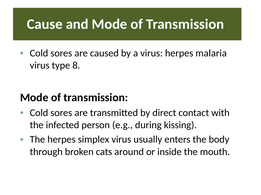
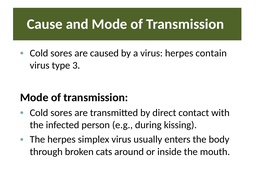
malaria: malaria -> contain (211, 53)
8: 8 -> 3 (76, 66)
